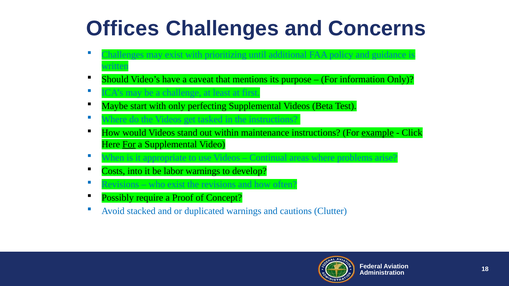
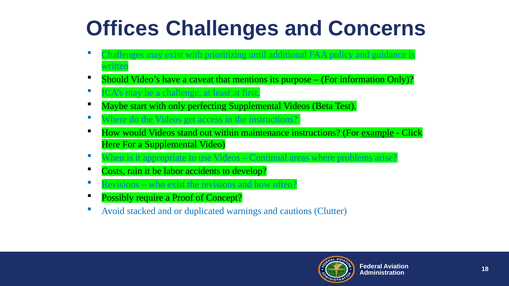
tasked: tasked -> access (210, 120)
For underline: present -> none (129, 144)
into: into -> rain (135, 171)
labor warnings: warnings -> accidents (203, 171)
